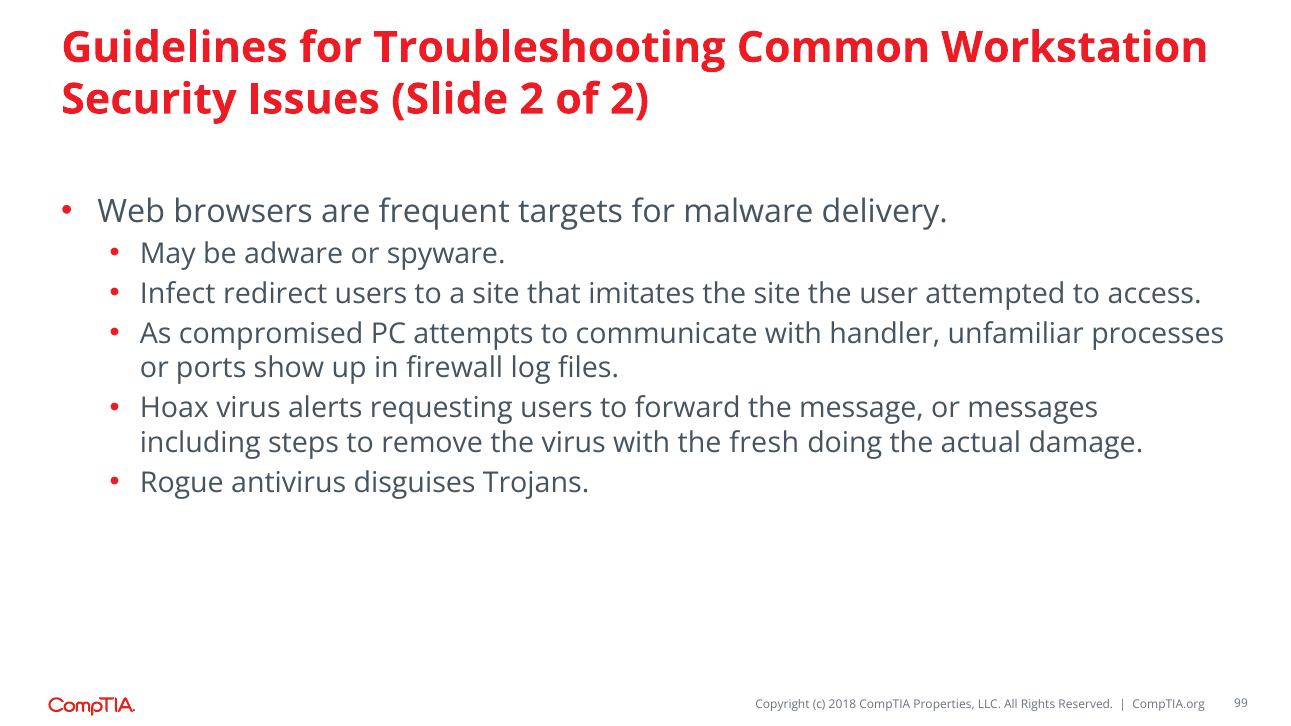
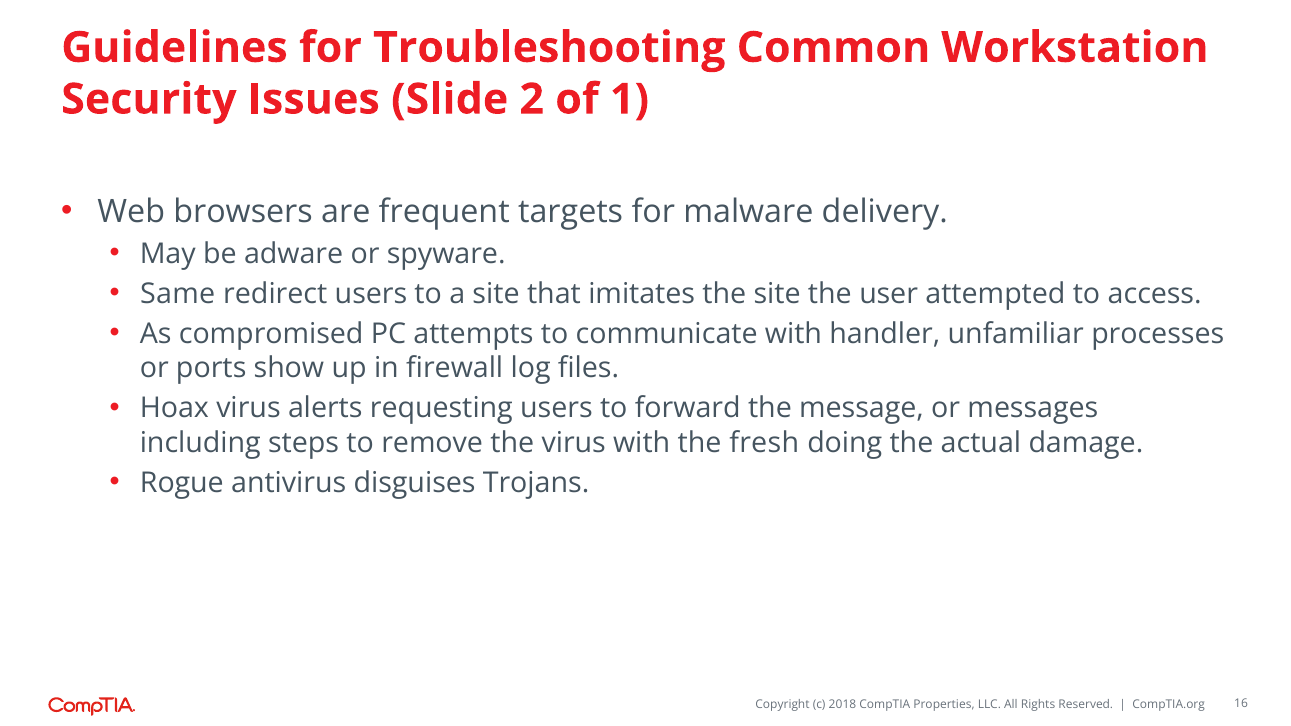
of 2: 2 -> 1 (629, 99)
Infect: Infect -> Same (178, 294)
99: 99 -> 16 (1241, 703)
